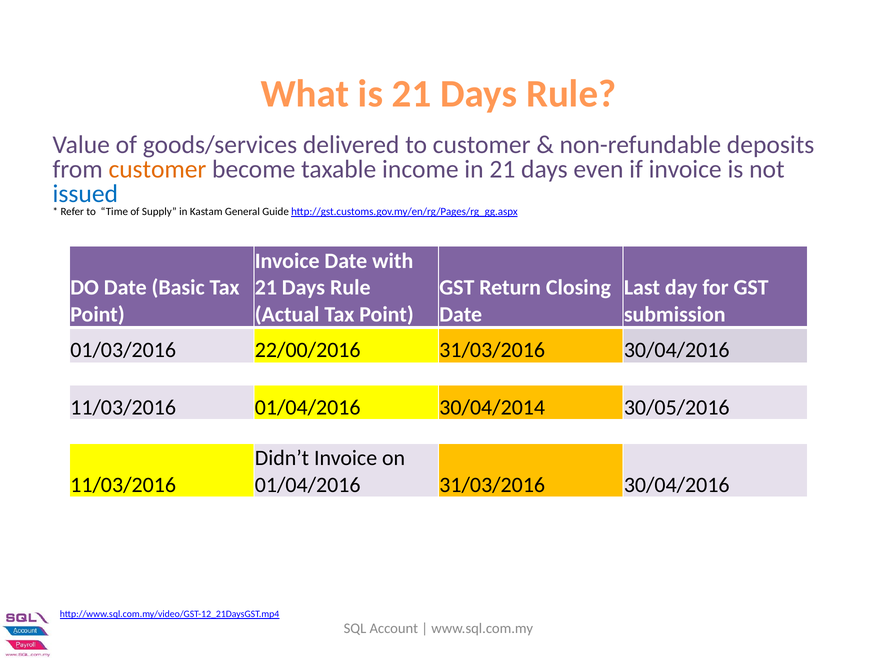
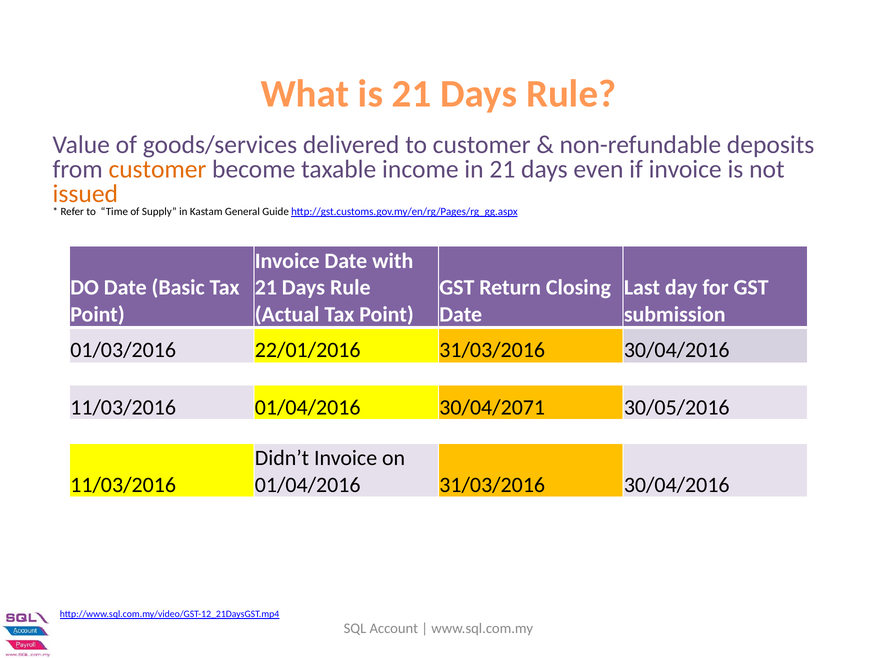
issued colour: blue -> orange (85, 194)
22/00/2016: 22/00/2016 -> 22/01/2016 (308, 350)
30/04/2014: 30/04/2014 -> 30/04/2071 (492, 407)
